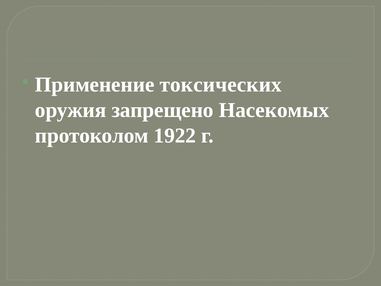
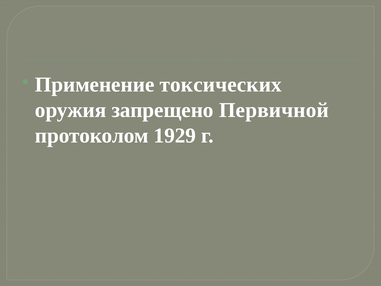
Насекомых: Насекомых -> Первичной (274, 110)
1922: 1922 -> 1929 (175, 135)
